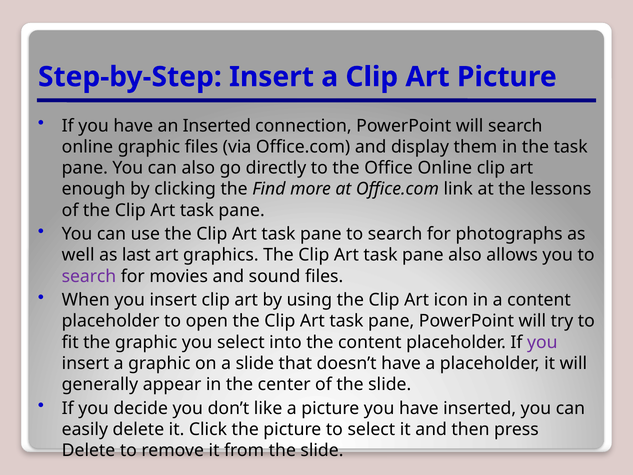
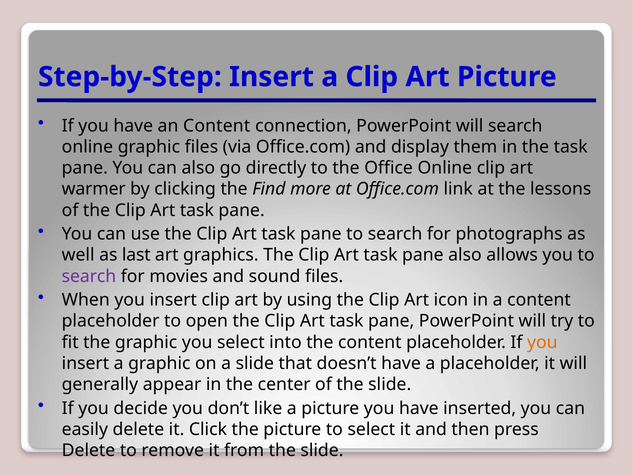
an Inserted: Inserted -> Content (217, 126)
enough: enough -> warmer (94, 189)
you colour: purple -> orange (542, 342)
